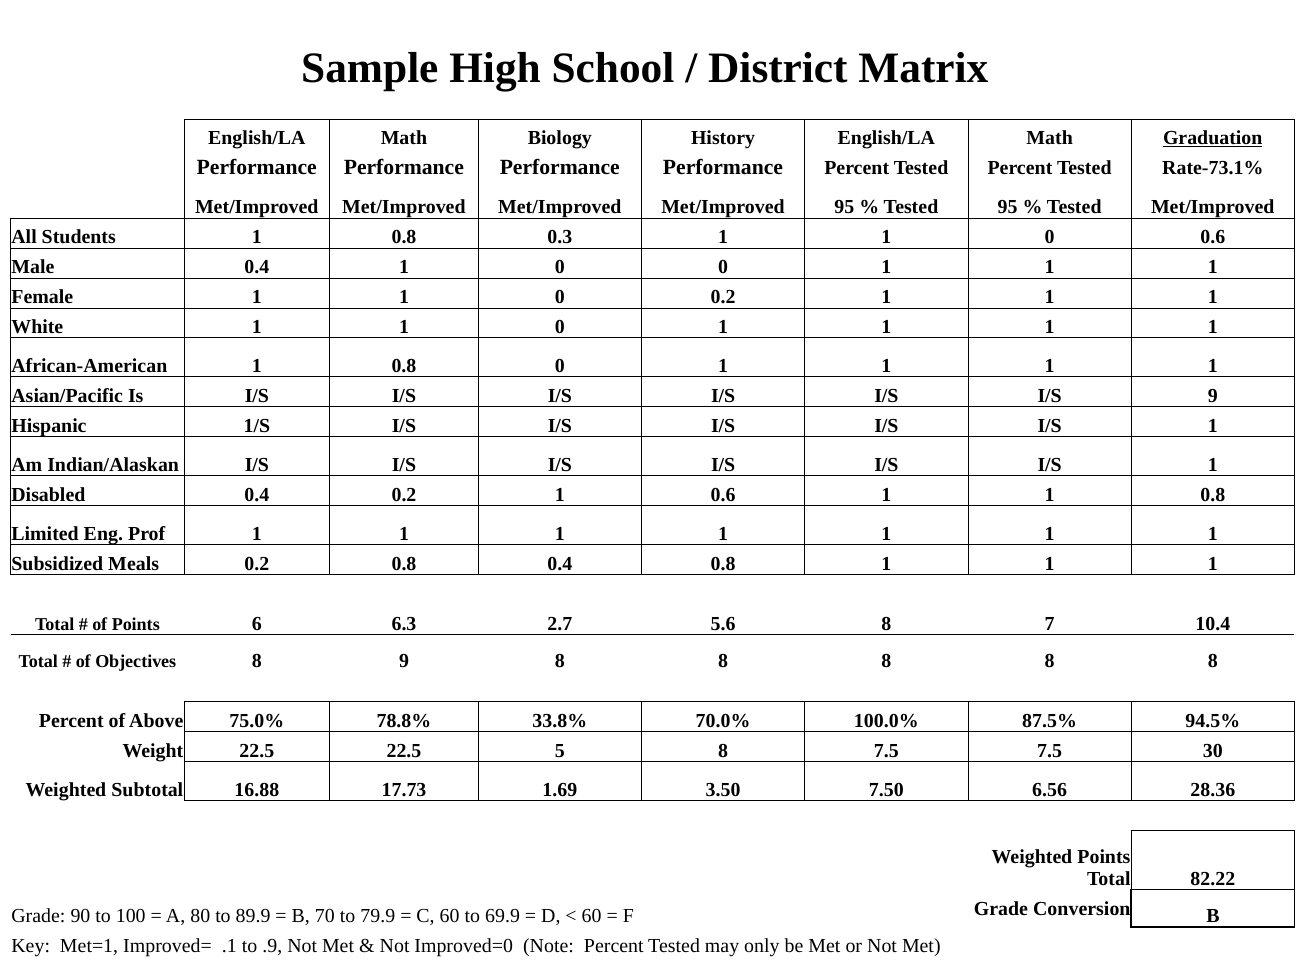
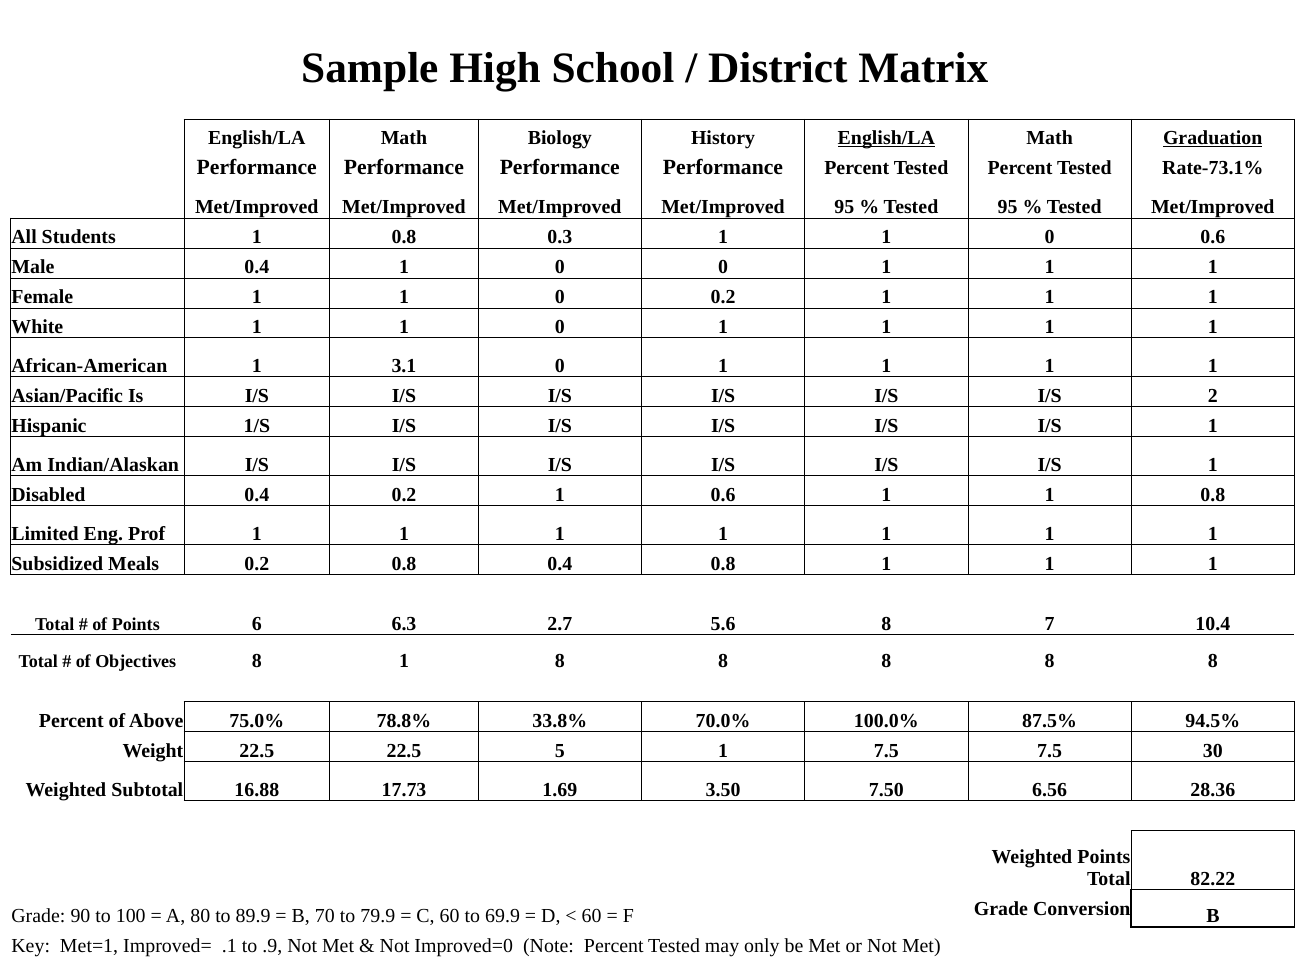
English/LA underline: none -> present (886, 138)
African-American 1 0.8: 0.8 -> 3.1 (404, 366)
I/S 9: 9 -> 2 (1213, 396)
8 9: 9 -> 1 (404, 661)
5 8: 8 -> 1 (723, 750)
